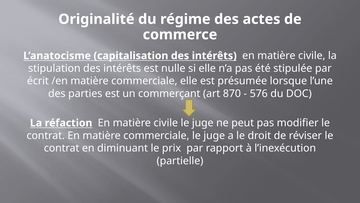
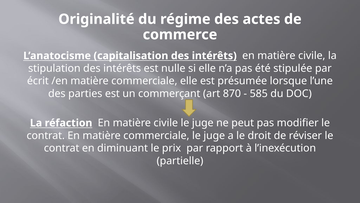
576: 576 -> 585 (259, 93)
